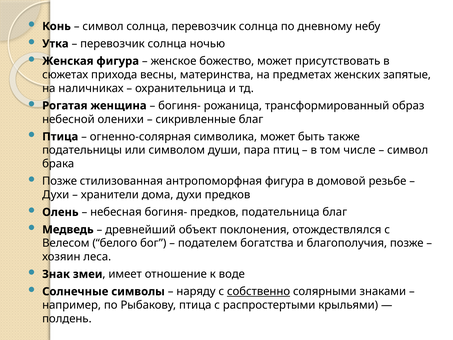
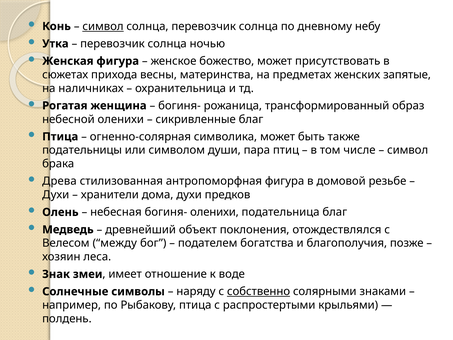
символ underline: none -> present (103, 26)
Позже: Позже -> Древа (59, 181)
богиня- предков: предков -> оленихи (214, 212)
белого: белого -> между (115, 243)
